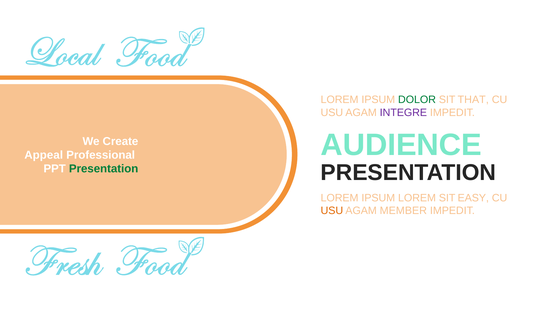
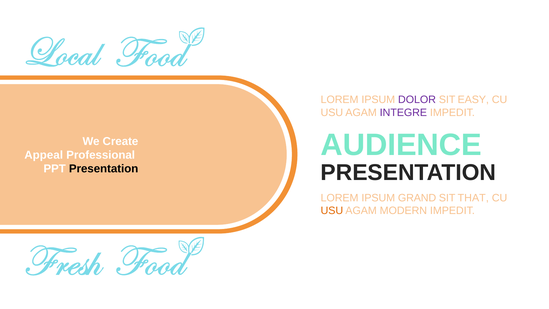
DOLOR colour: green -> purple (417, 100)
THAT: THAT -> EASY (473, 100)
Presentation colour: green -> black (104, 169)
IPSUM LOREM: LOREM -> GRAND (417, 198)
EASY: EASY -> THAT (473, 198)
MEMBER: MEMBER -> MODERN (403, 211)
